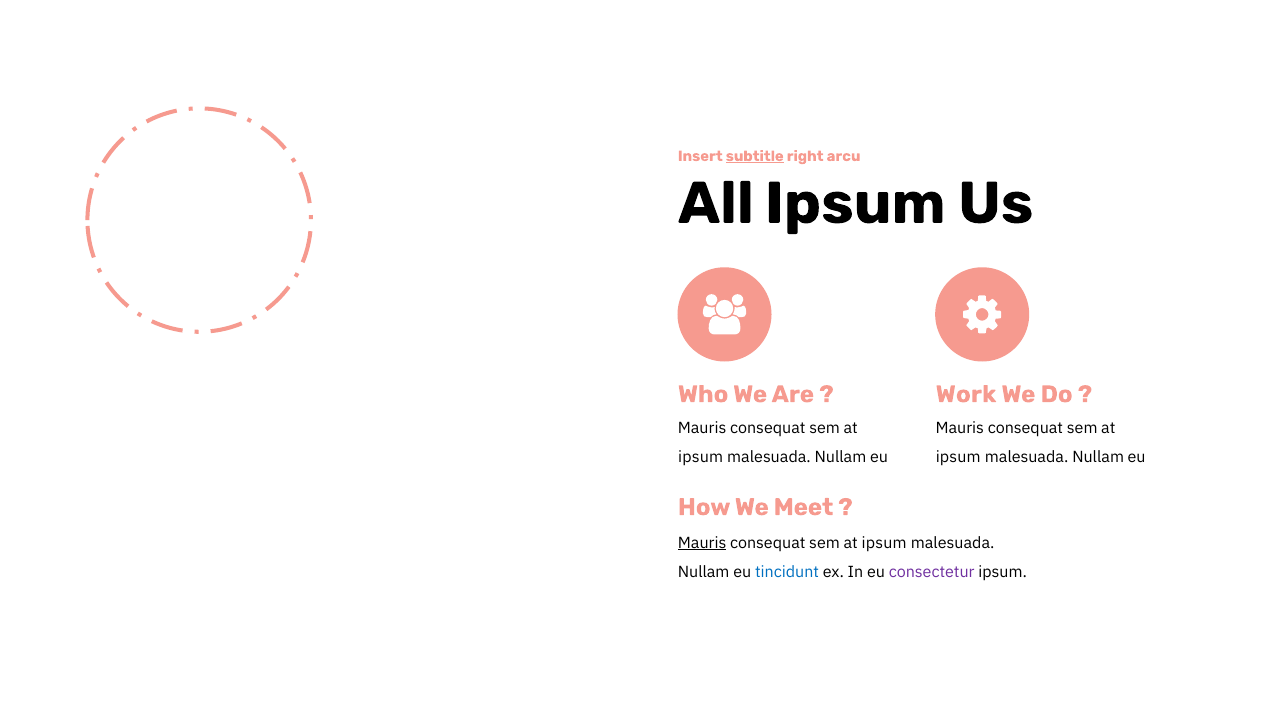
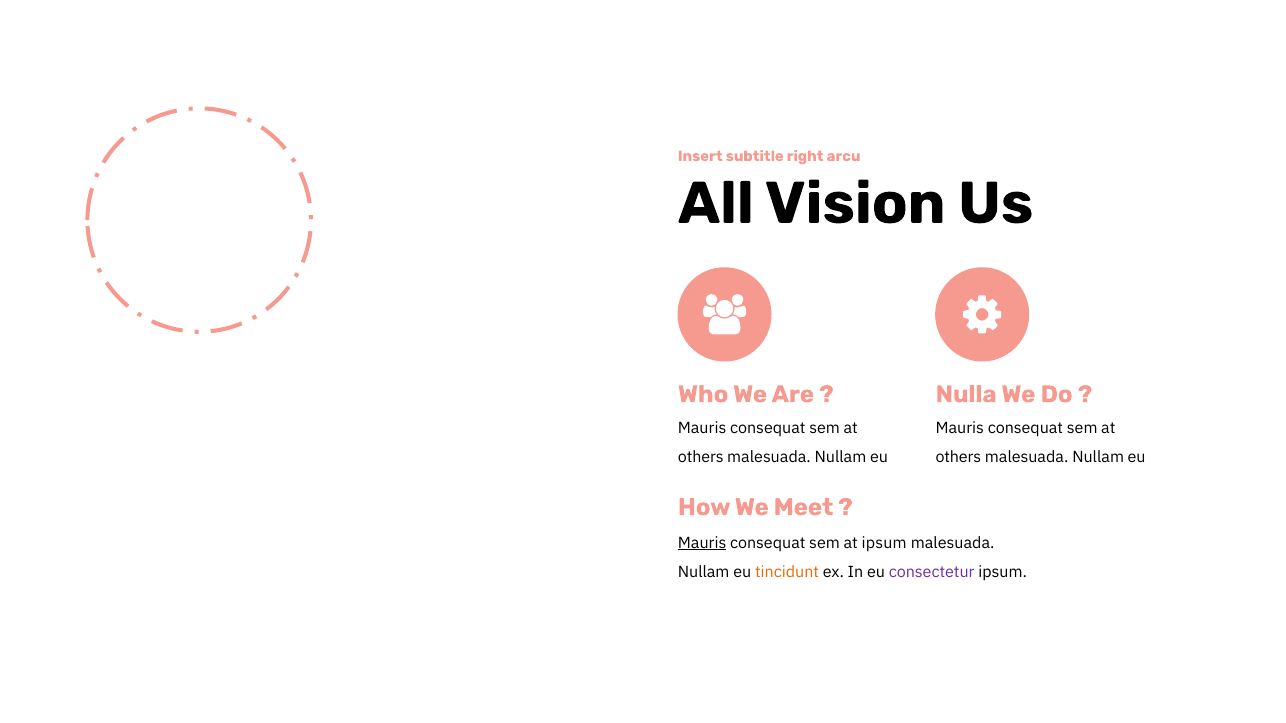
subtitle underline: present -> none (755, 156)
All Ipsum: Ipsum -> Vision (855, 203)
Work: Work -> Nulla (966, 394)
ipsum: ipsum -> others (701, 457)
ipsum: ipsum -> others (958, 457)
tincidunt colour: blue -> orange (787, 572)
